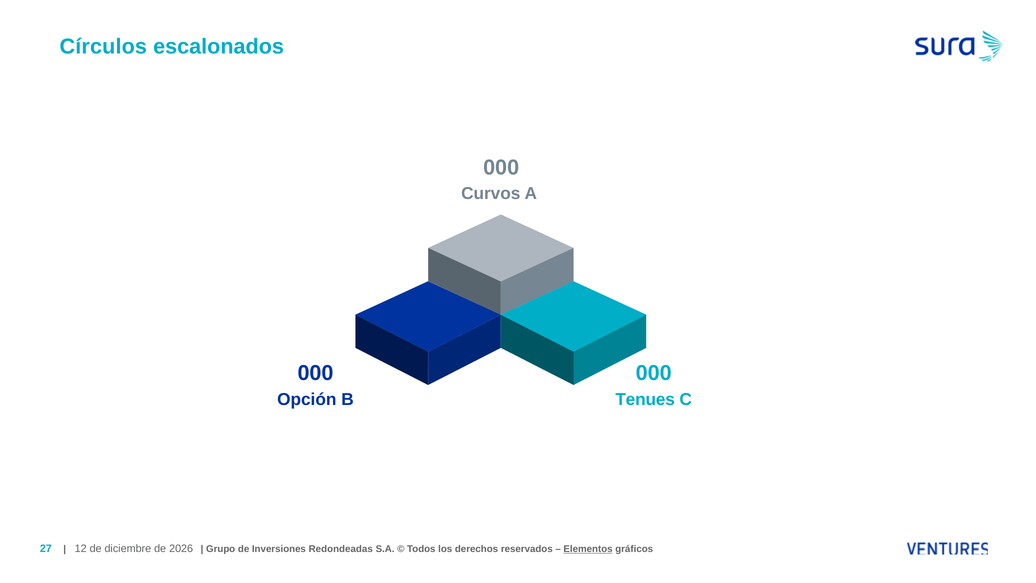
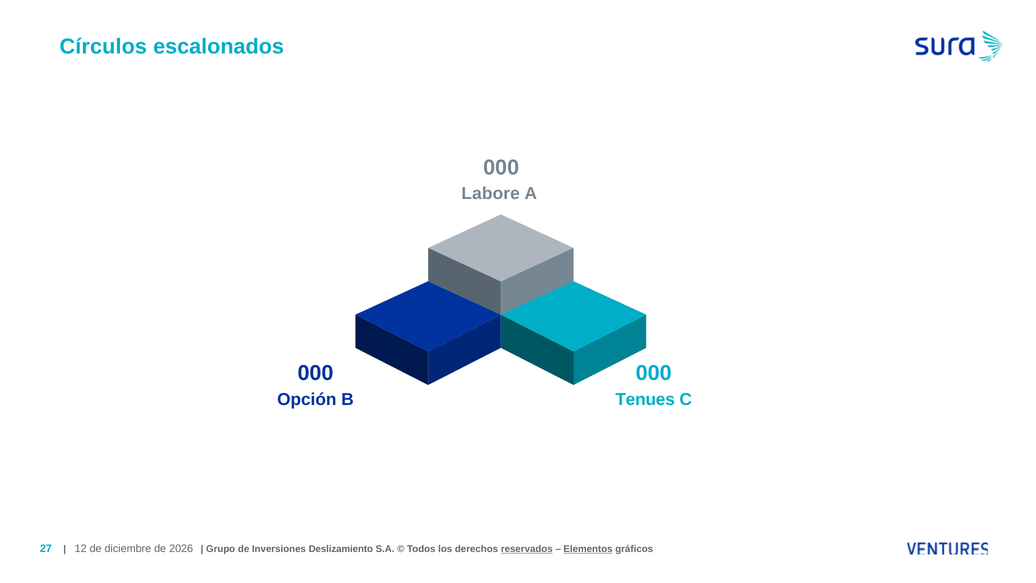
Curvos: Curvos -> Labore (491, 194)
Redondeadas: Redondeadas -> Deslizamiento (341, 549)
reservados underline: none -> present (527, 549)
